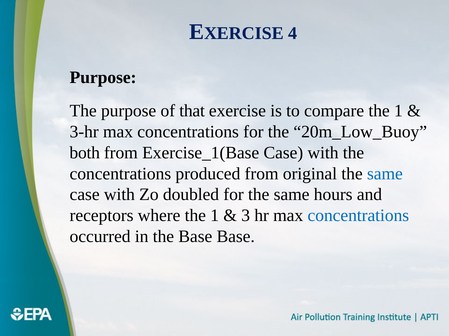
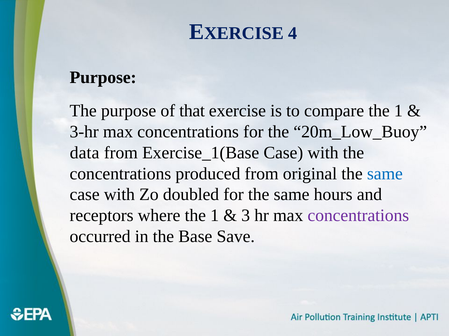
both: both -> data (85, 153)
concentrations colour: blue -> purple (358, 216)
Base Base: Base -> Save (236, 237)
